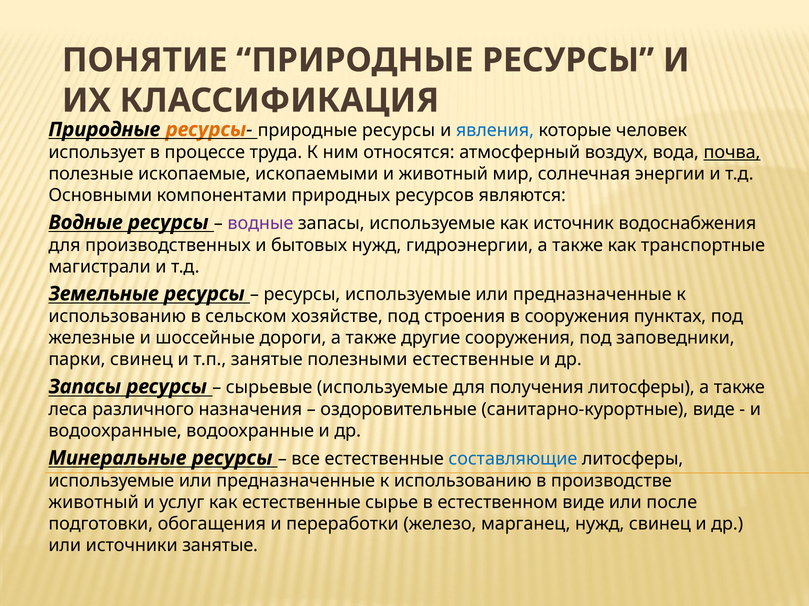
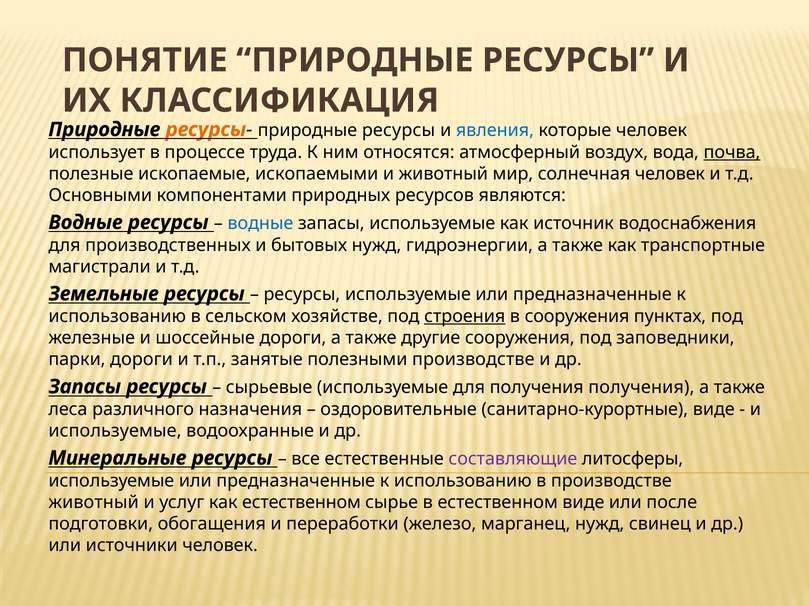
солнечная энергии: энергии -> человек (670, 174)
водные colour: purple -> blue (260, 223)
строения underline: none -> present (465, 317)
парки свинец: свинец -> дороги (142, 360)
полезными естественные: естественные -> производстве (473, 360)
получения литосферы: литосферы -> получения (641, 388)
водоохранные: водоохранные -> используемые (115, 431)
составляющие colour: blue -> purple (513, 459)
как естественные: естественные -> естественном (301, 503)
источники занятые: занятые -> человек (220, 546)
